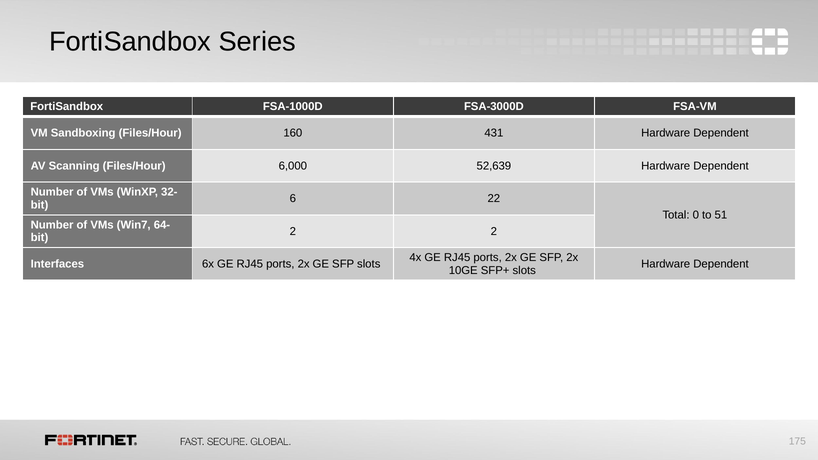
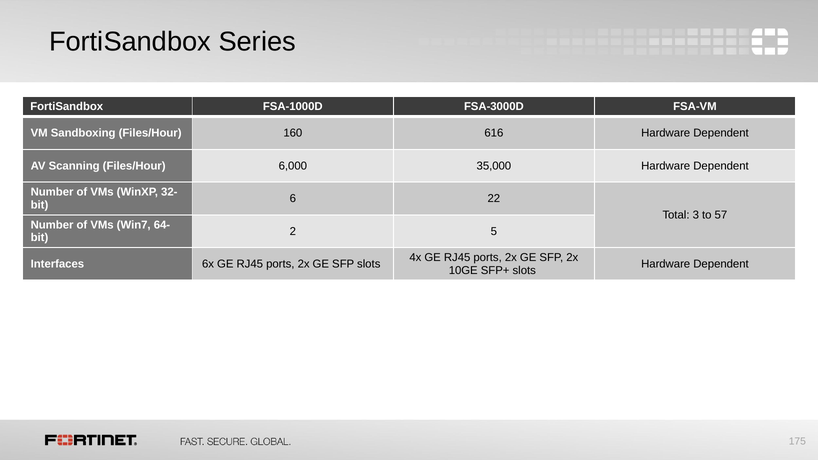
431: 431 -> 616 (494, 133)
52,639: 52,639 -> 35,000 (494, 166)
0: 0 -> 3 (696, 215)
51: 51 -> 57 (721, 215)
2 2: 2 -> 5 (494, 231)
